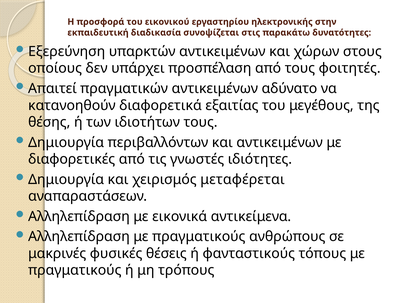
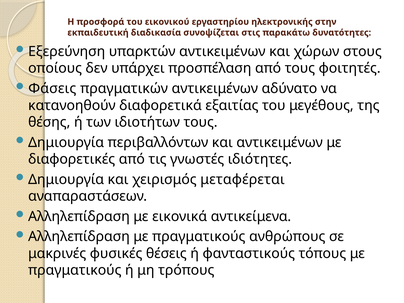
Απαιτεί: Απαιτεί -> Φάσεις (52, 89)
